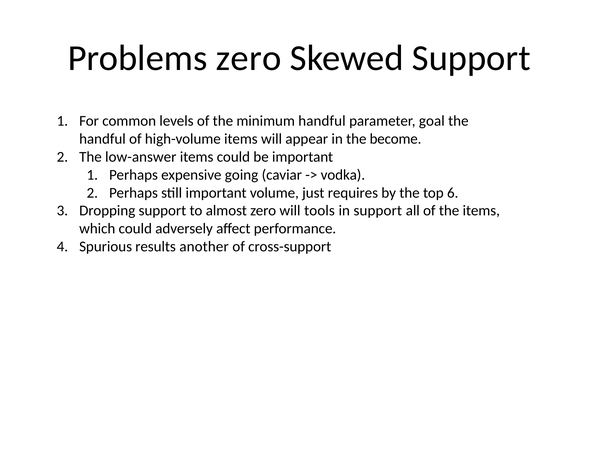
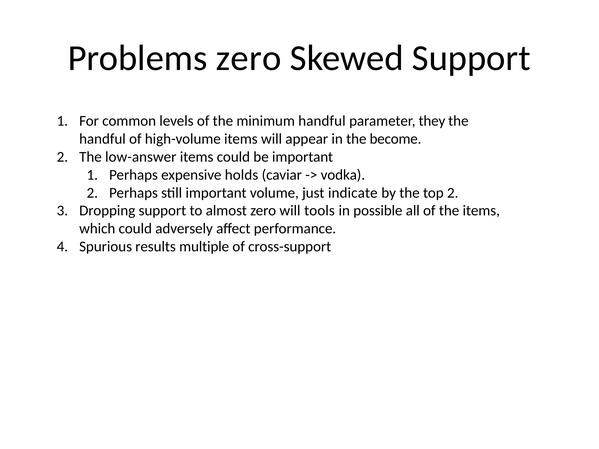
goal: goal -> they (432, 121)
going: going -> holds (242, 175)
requires: requires -> indicate (353, 193)
top 6: 6 -> 2 (453, 193)
in support: support -> possible (378, 211)
another: another -> multiple (204, 247)
